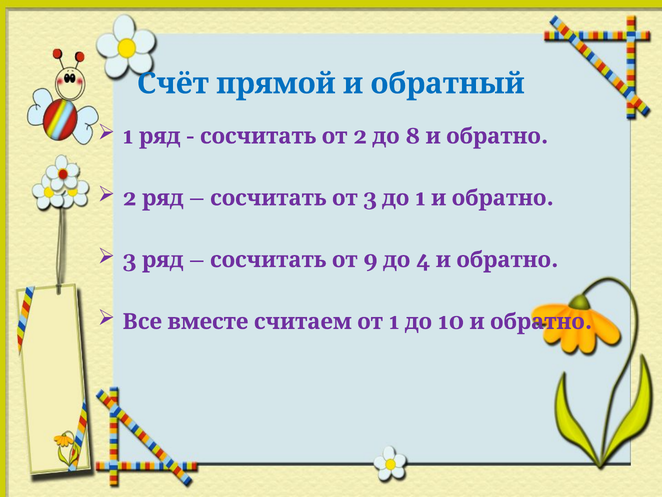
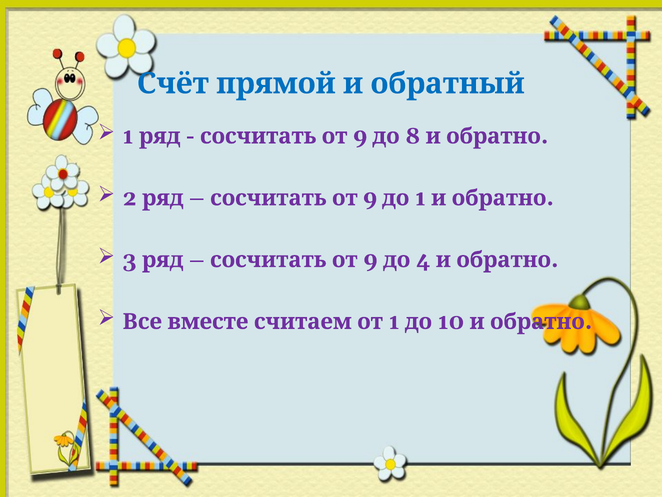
2: 2 -> 9 (360, 136)
3: 3 -> 9 (370, 198)
